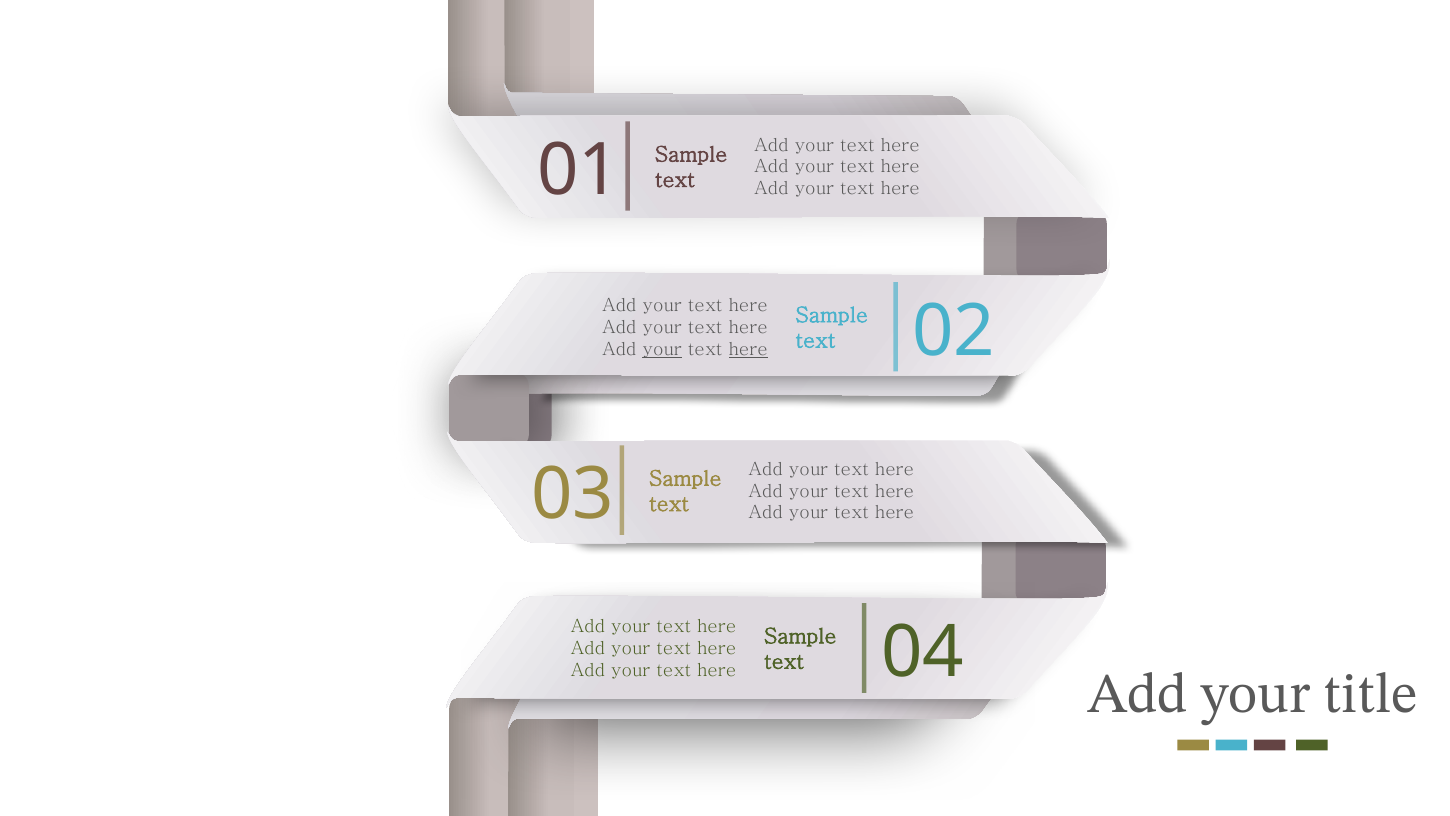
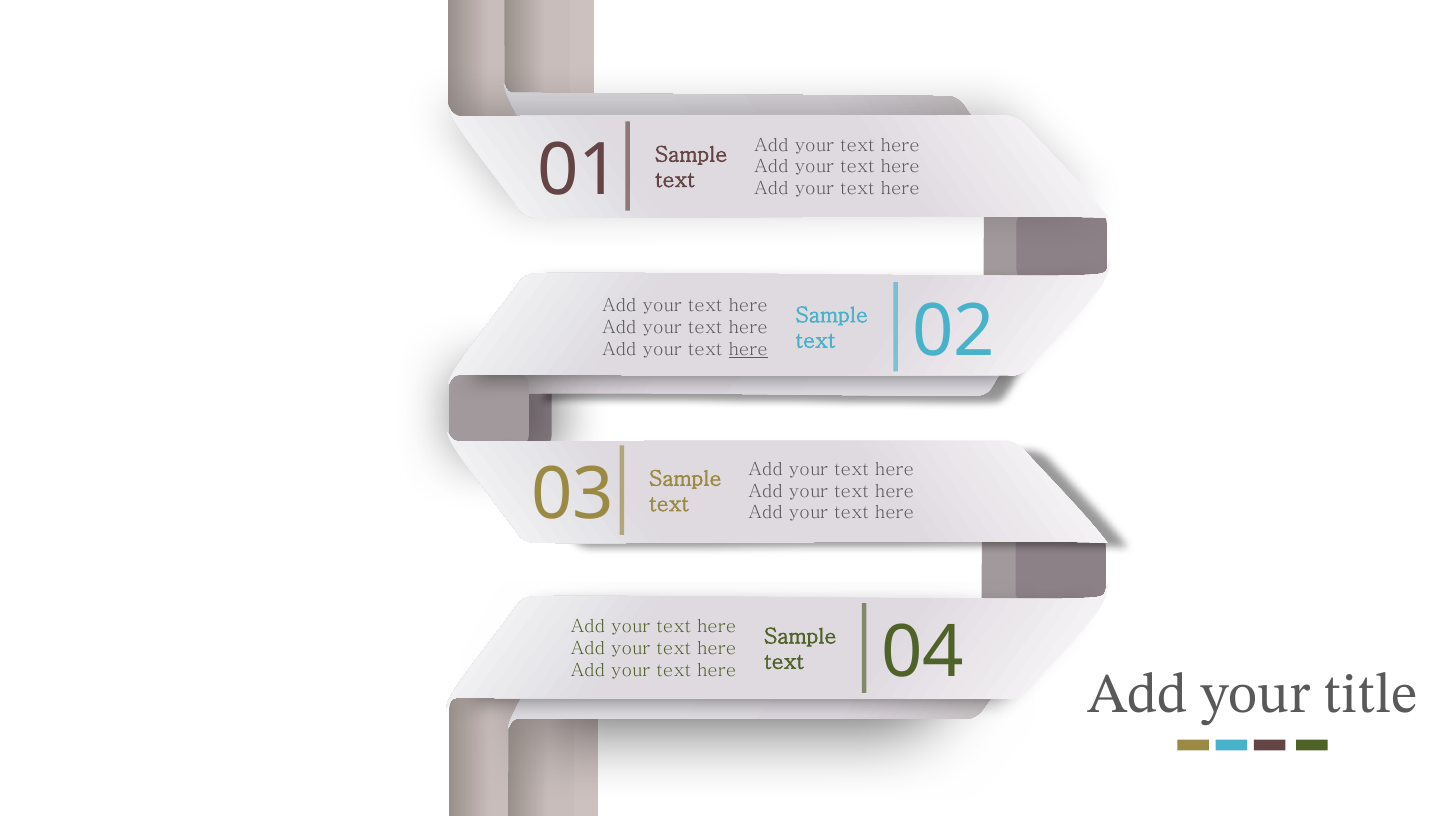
your underline: present -> none (662, 349)
